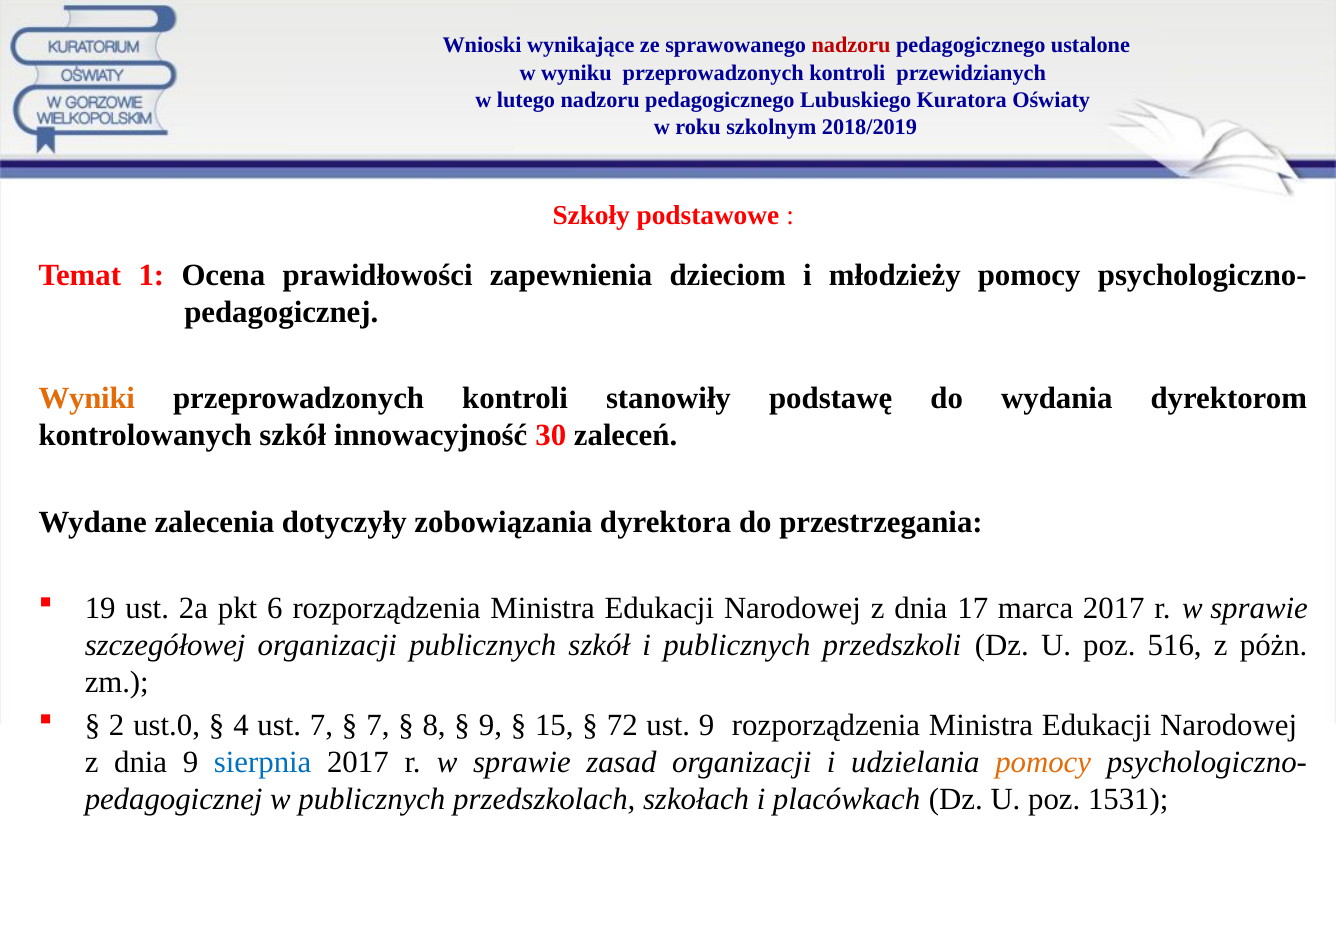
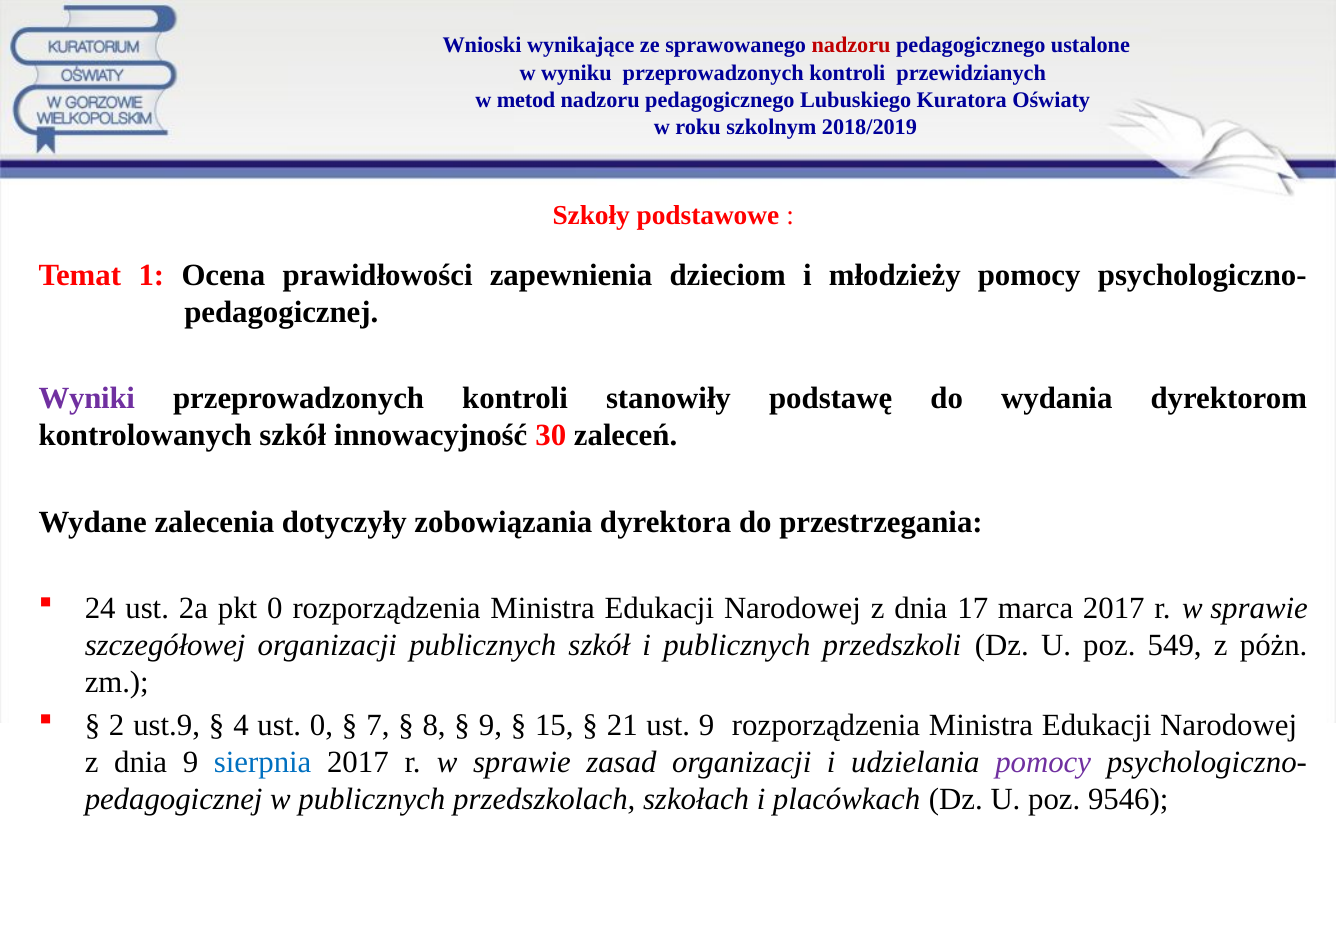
lutego: lutego -> metod (526, 100)
Wyniki colour: orange -> purple (87, 399)
19: 19 -> 24 (100, 608)
pkt 6: 6 -> 0 (275, 608)
516: 516 -> 549 (1175, 645)
ust.0: ust.0 -> ust.9 (167, 726)
ust 7: 7 -> 0 (322, 726)
72: 72 -> 21 (622, 726)
pomocy colour: orange -> purple (1043, 763)
1531: 1531 -> 9546 (1128, 800)
